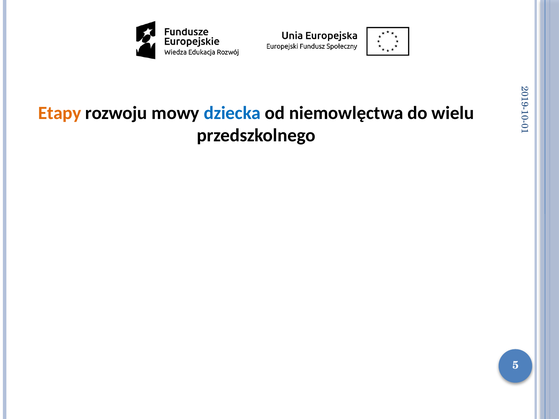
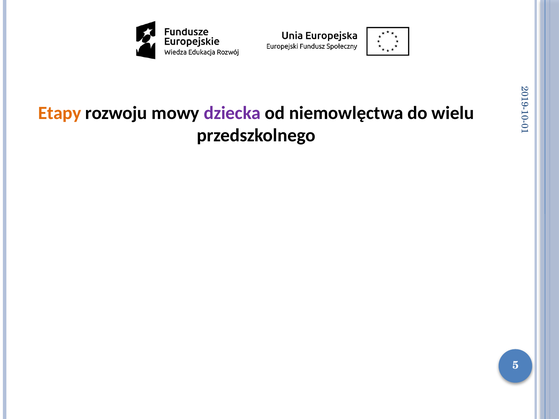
dziecka colour: blue -> purple (232, 113)
